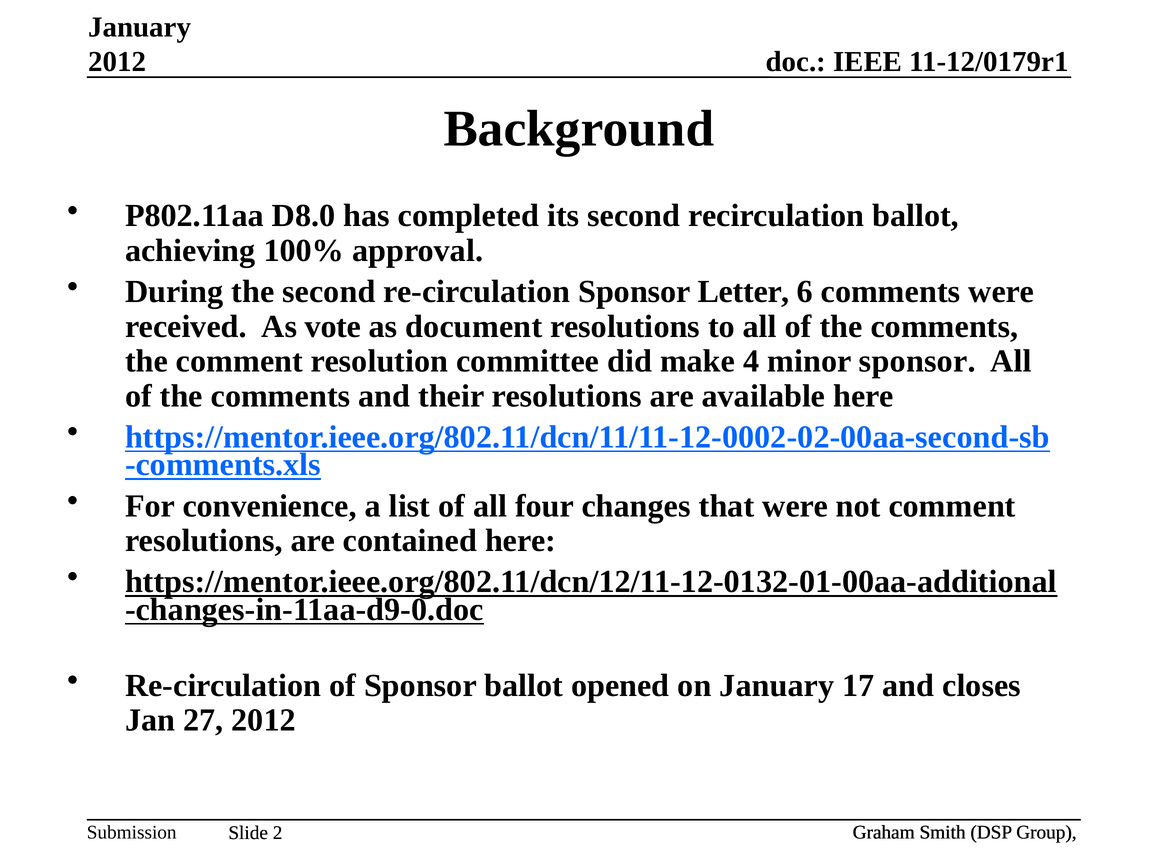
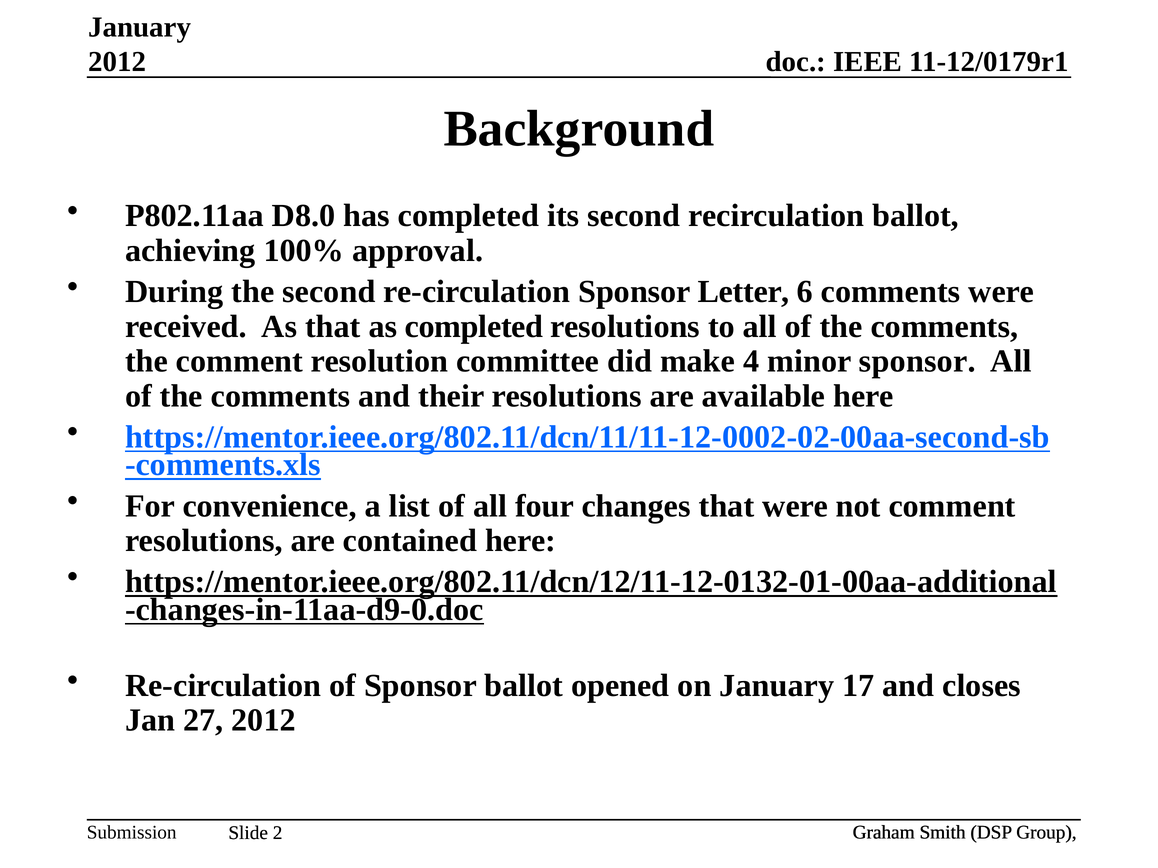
As vote: vote -> that (333, 327)
as document: document -> completed (474, 327)
